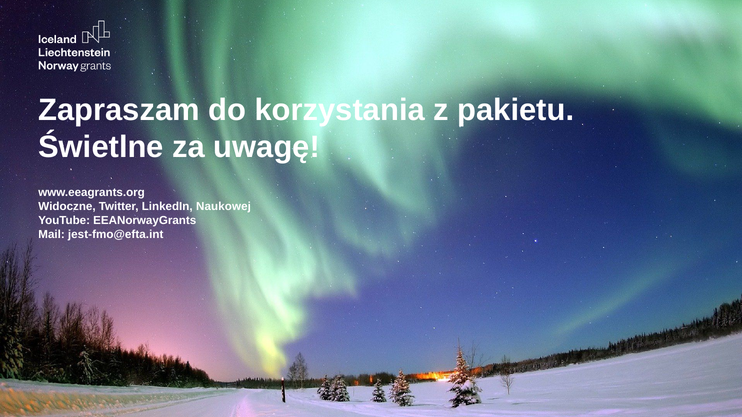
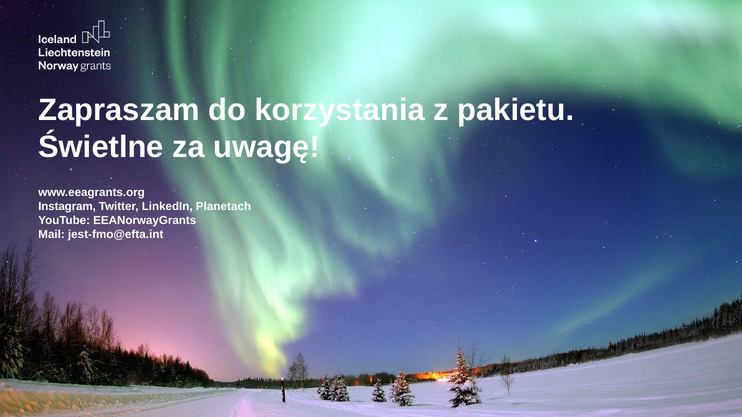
Widoczne: Widoczne -> Instagram (67, 207)
Naukowej: Naukowej -> Planetach (223, 207)
